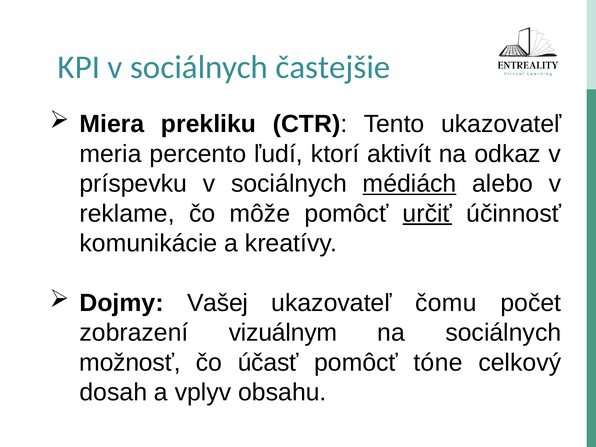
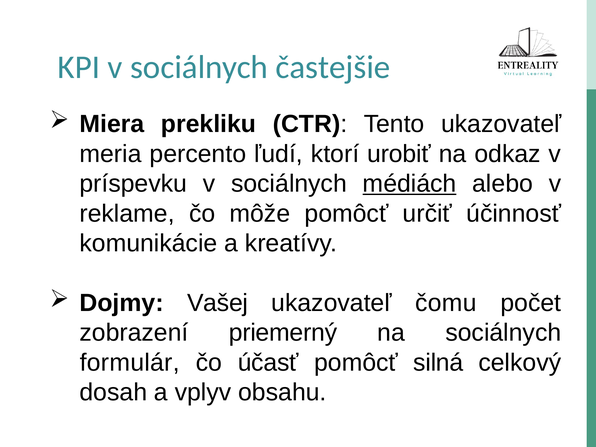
aktivít: aktivít -> urobiť (399, 154)
určiť underline: present -> none (427, 214)
vizuálnym: vizuálnym -> priemerný (283, 333)
možnosť: možnosť -> formulár (130, 363)
tóne: tóne -> silná (438, 363)
